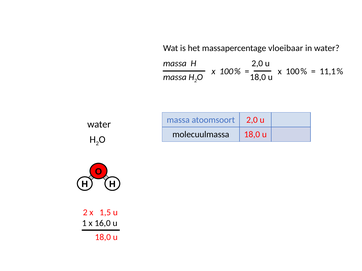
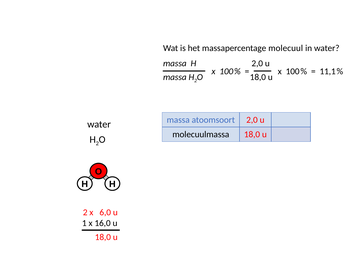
vloeibaar: vloeibaar -> molecuul (286, 48)
1,5: 1,5 -> 6,0 (105, 213)
